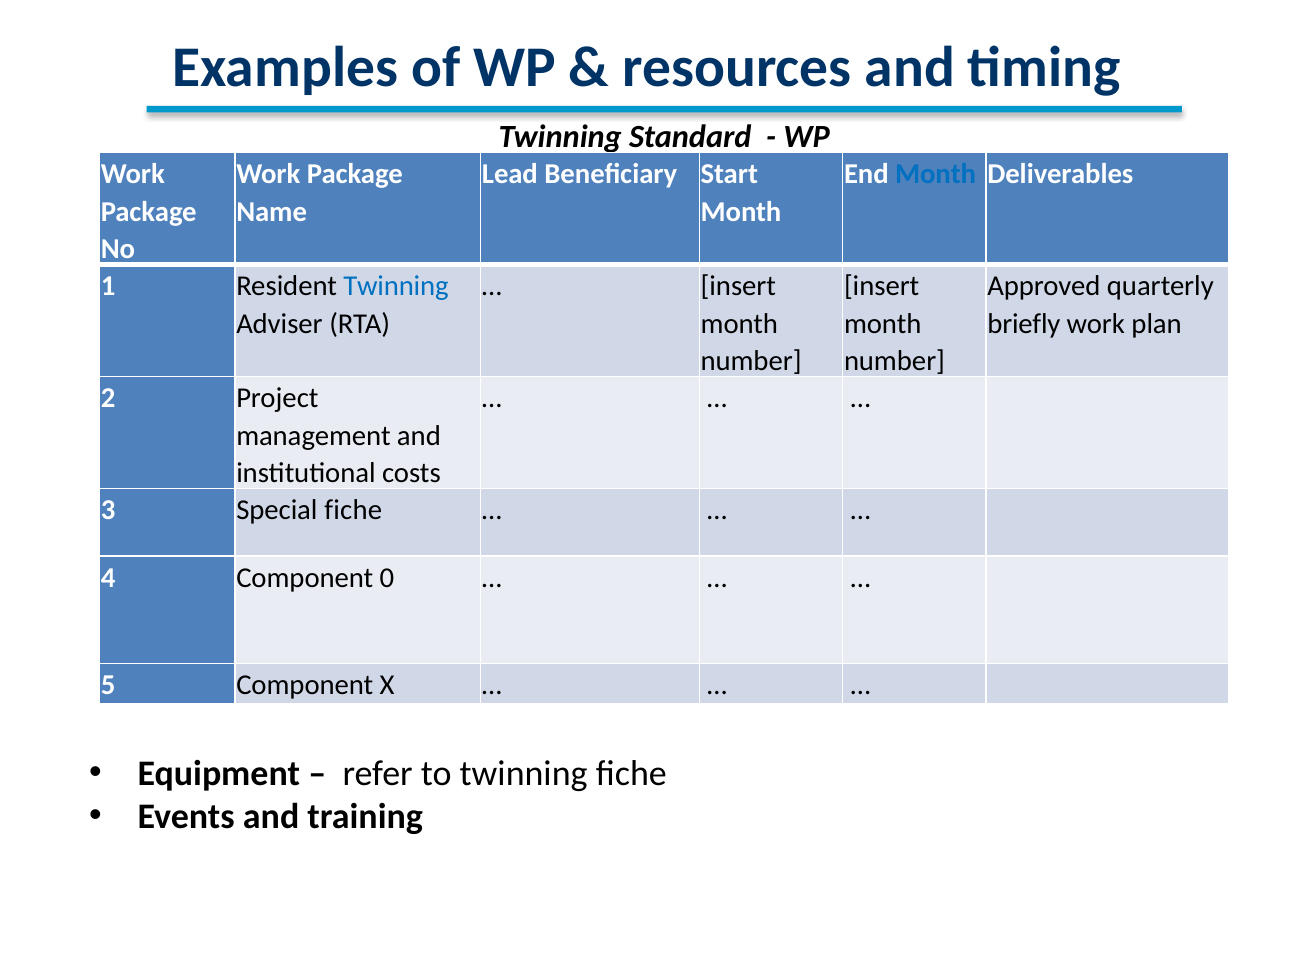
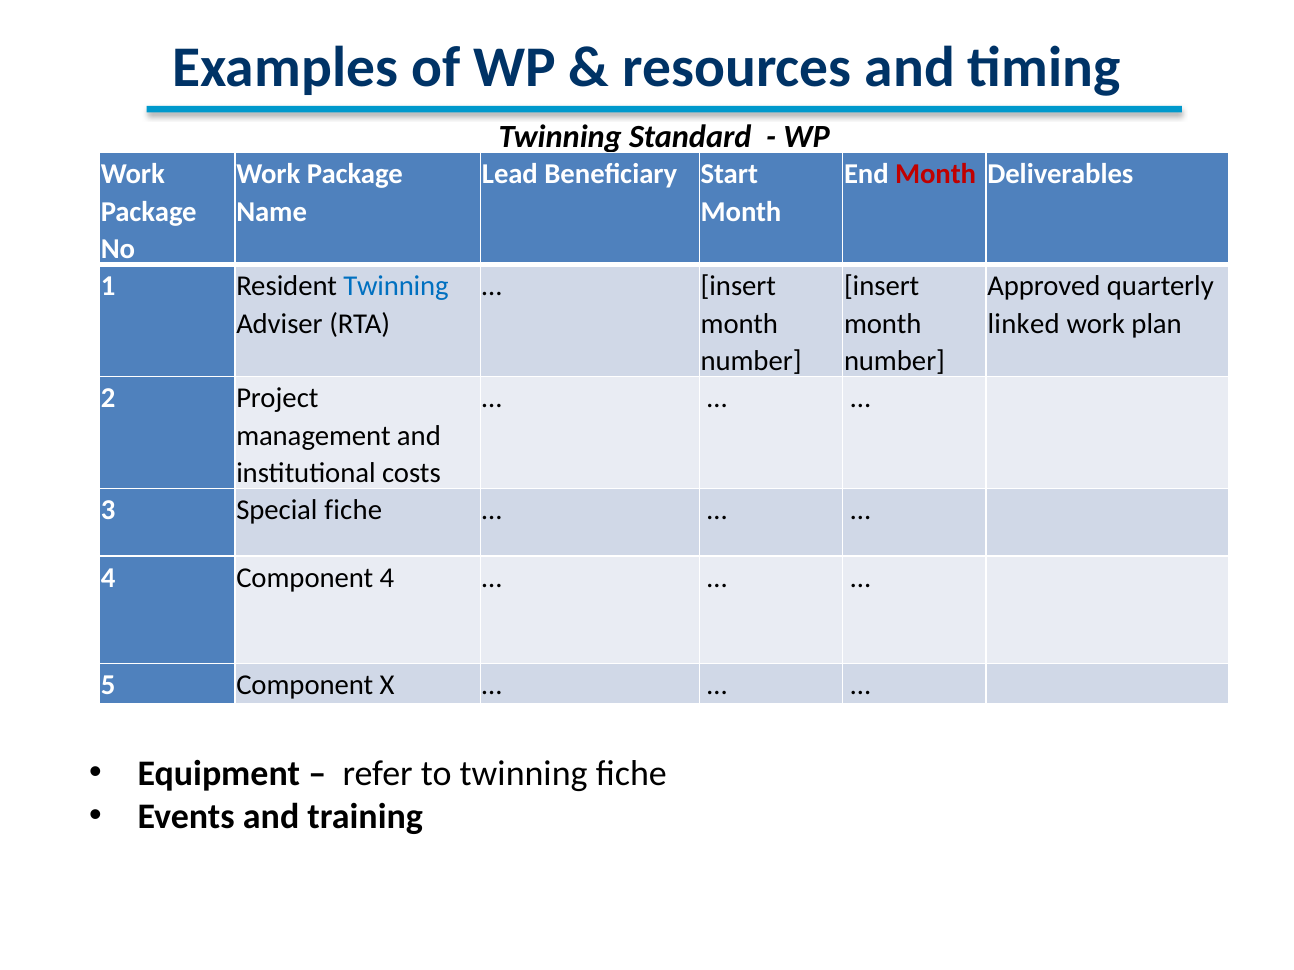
Month colour: blue -> red (936, 174)
briefly: briefly -> linked (1024, 324)
Component 0: 0 -> 4 (387, 578)
